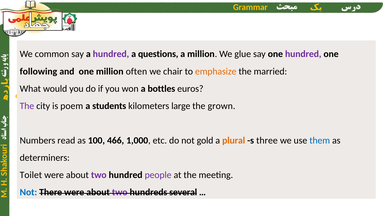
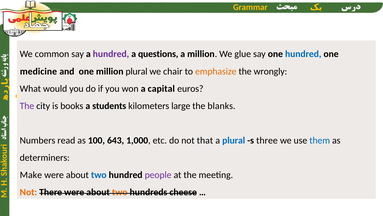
hundred colour: purple -> blue (303, 54)
following: following -> medicine (38, 71)
million often: often -> plural (137, 71)
married: married -> wrongly (270, 71)
bottles: bottles -> capital (161, 88)
poem: poem -> books (72, 106)
grown: grown -> blanks (222, 106)
466: 466 -> 643 (116, 140)
gold: gold -> that (205, 140)
plural colour: orange -> blue (234, 140)
Toilet: Toilet -> Make (31, 175)
two colour: purple -> blue (99, 175)
Not colour: blue -> orange (28, 192)
two colour: purple -> orange (120, 192)
several: several -> cheese (183, 192)
